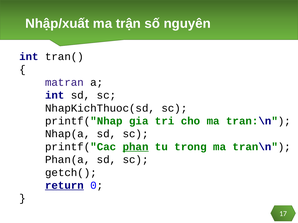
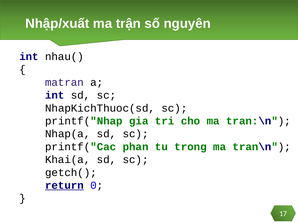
tran(: tran( -> nhau( (64, 57)
phan underline: present -> none (136, 147)
Phan(a: Phan(a -> Khai(a (68, 160)
